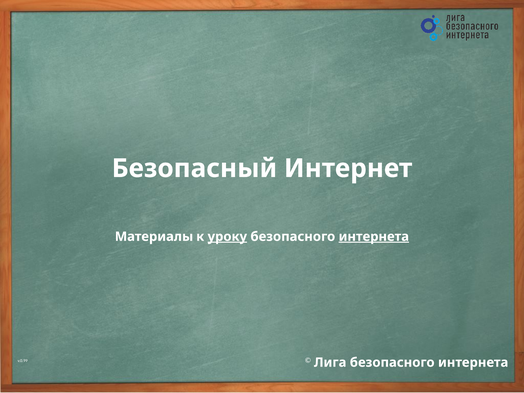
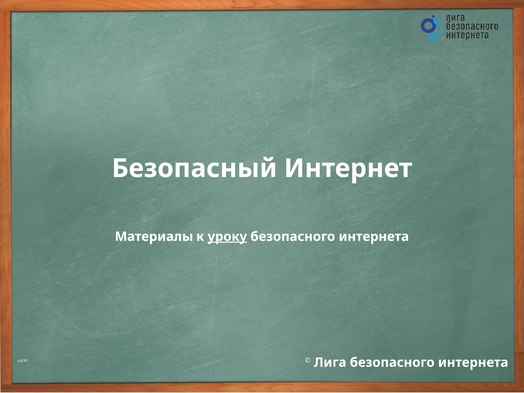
интернета underline: present -> none (374, 237)
